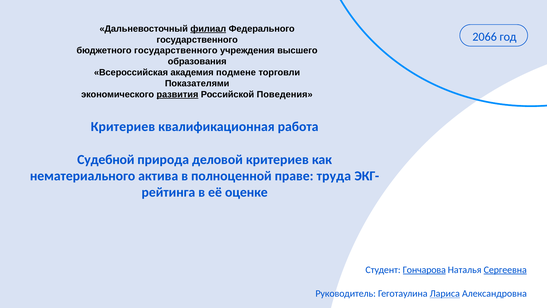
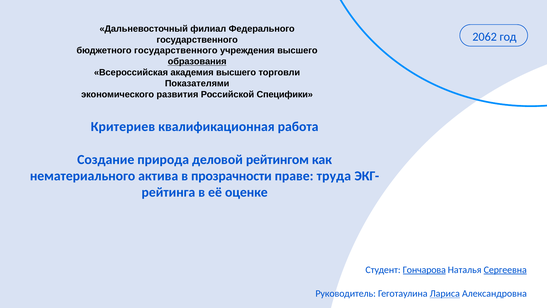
филиал underline: present -> none (208, 29)
2066: 2066 -> 2062 (485, 37)
образования underline: none -> present (197, 62)
академия подмене: подмене -> высшего (236, 72)
развития underline: present -> none (177, 94)
Поведения: Поведения -> Специфики (285, 94)
Судебной: Судебной -> Создание (106, 159)
деловой критериев: критериев -> рейтингом (277, 159)
полноценной: полноценной -> прозрачности (231, 176)
